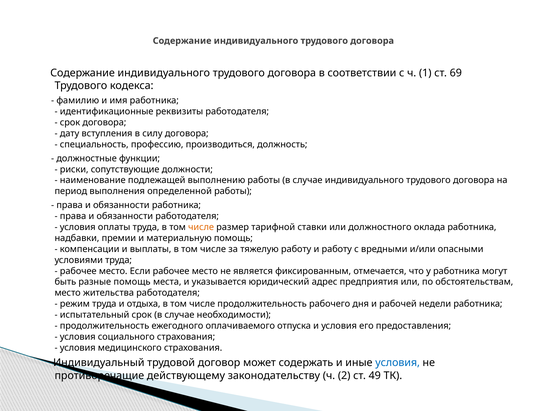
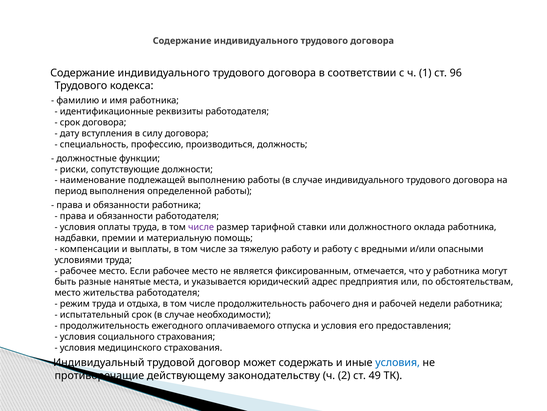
69: 69 -> 96 (456, 73)
числе colour: orange -> purple (201, 227)
разные помощь: помощь -> нанятые (132, 281)
